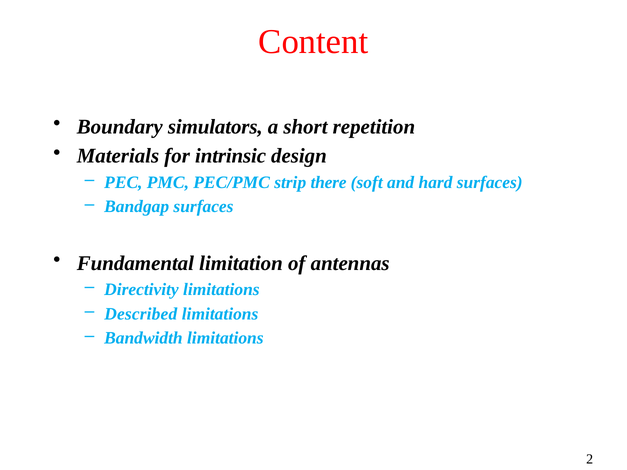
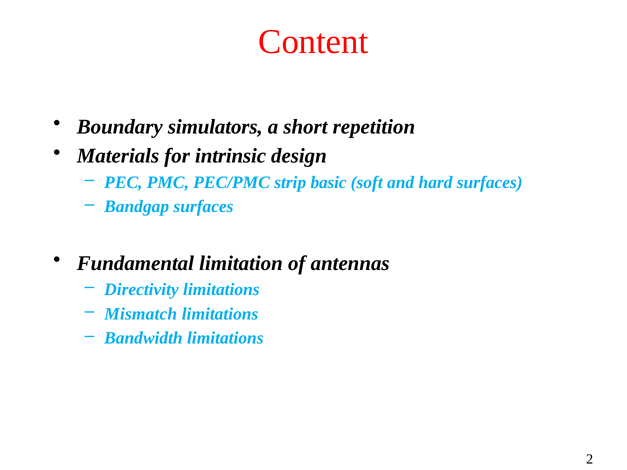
there: there -> basic (329, 182)
Described: Described -> Mismatch (141, 314)
